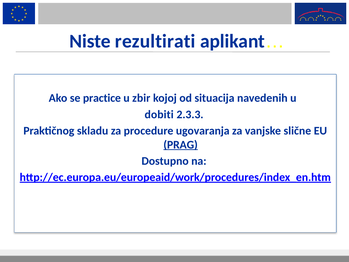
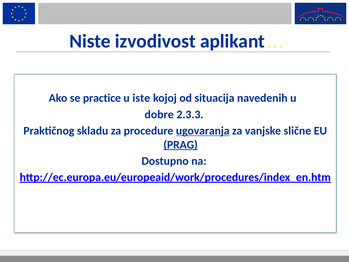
rezultirati: rezultirati -> izvodivost (155, 41)
zbir: zbir -> iste (141, 98)
dobiti: dobiti -> dobre (159, 114)
ugovaranja underline: none -> present (203, 131)
